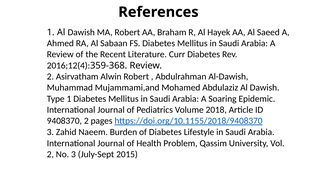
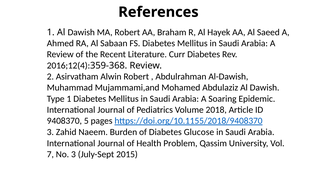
9408370 2: 2 -> 5 (86, 121)
Lifestyle: Lifestyle -> Glucose (199, 132)
2: 2 -> 7 (50, 155)
